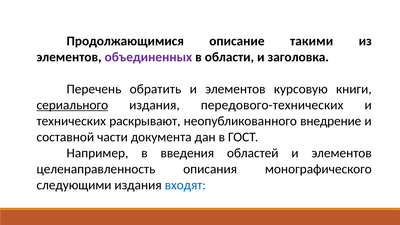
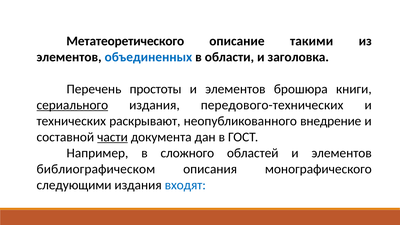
Продолжающимися: Продолжающимися -> Метатеоретического (125, 41)
объединенных colour: purple -> blue (148, 57)
обратить: обратить -> простоты (156, 89)
курсовую: курсовую -> брошюра (301, 89)
части underline: none -> present (112, 137)
введения: введения -> сложного (187, 153)
целенаправленность: целенаправленность -> библиографическом (96, 169)
